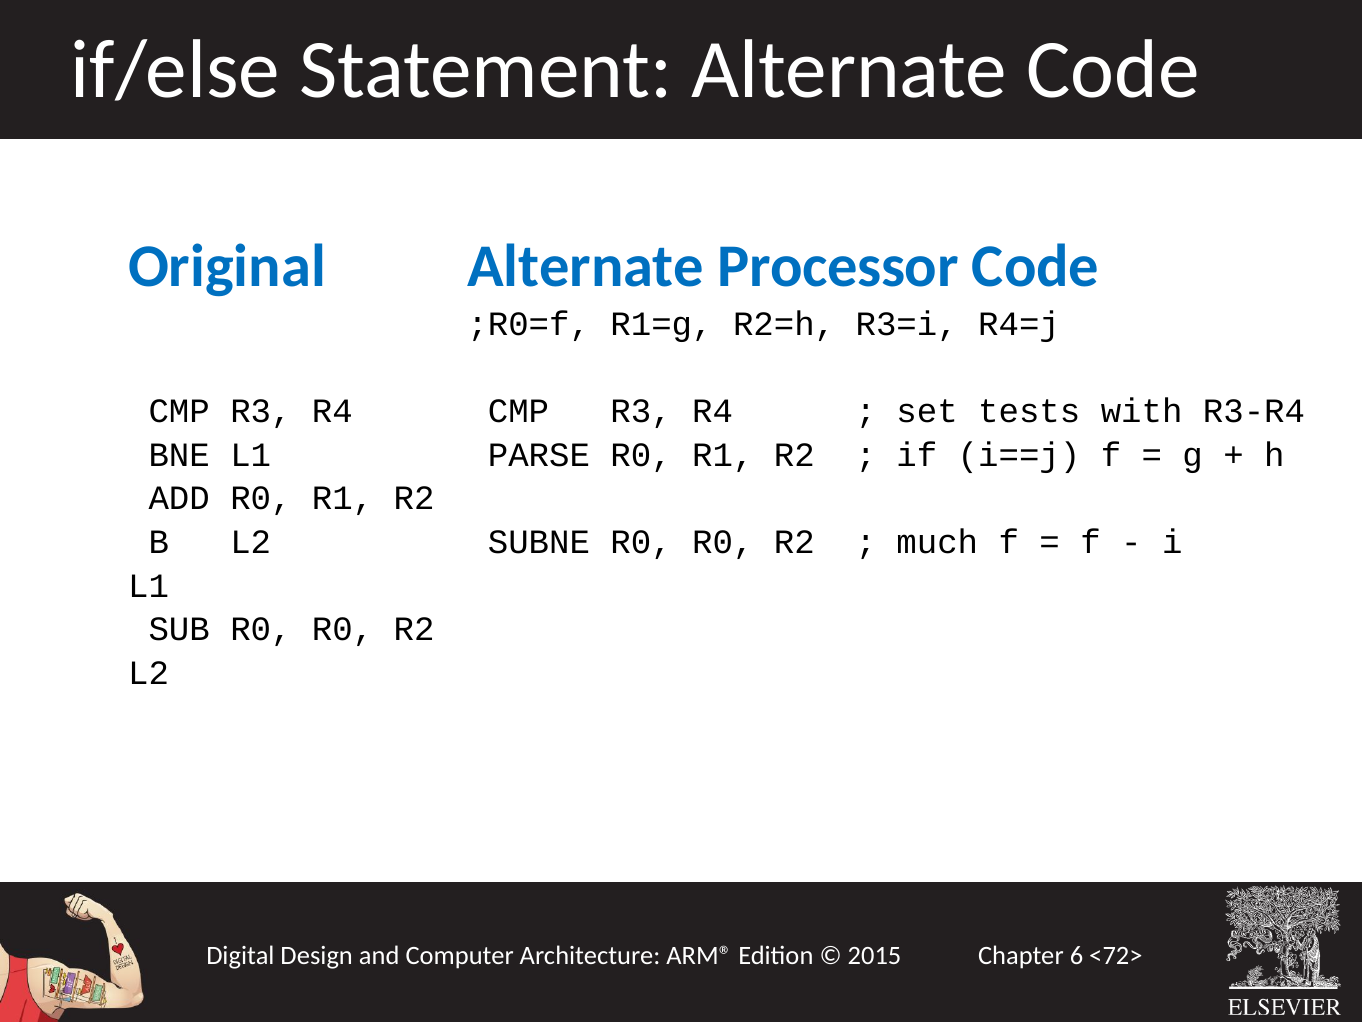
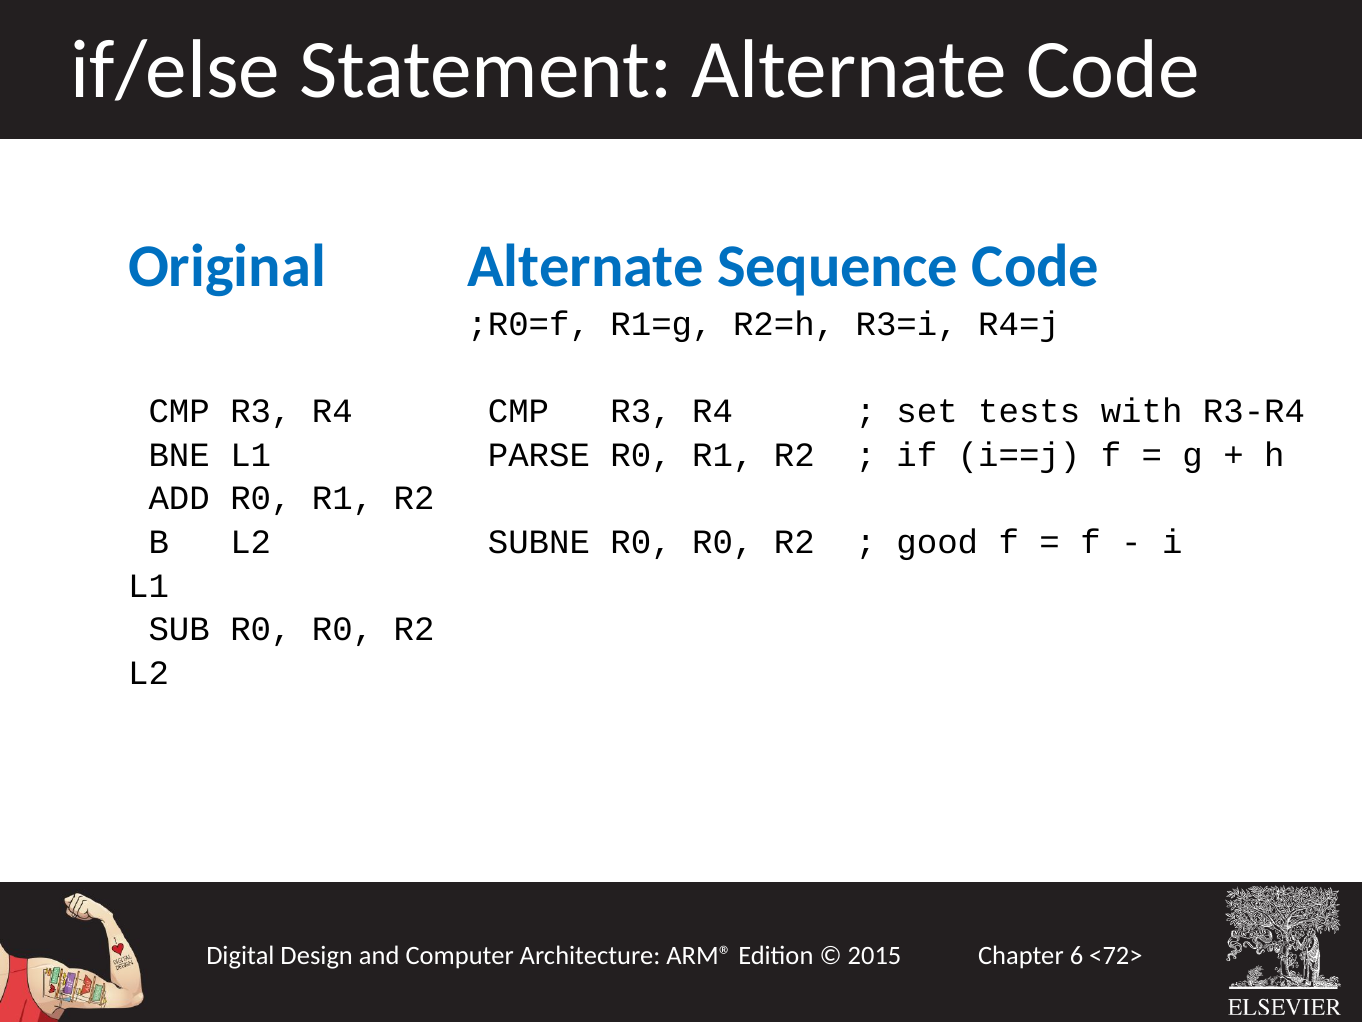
Processor: Processor -> Sequence (838, 266)
much: much -> good (937, 542)
